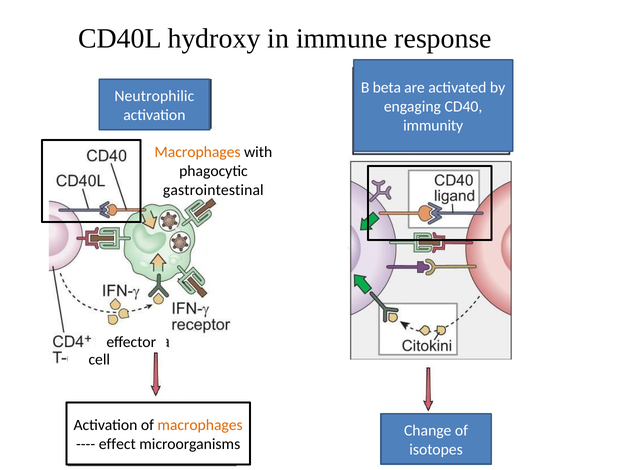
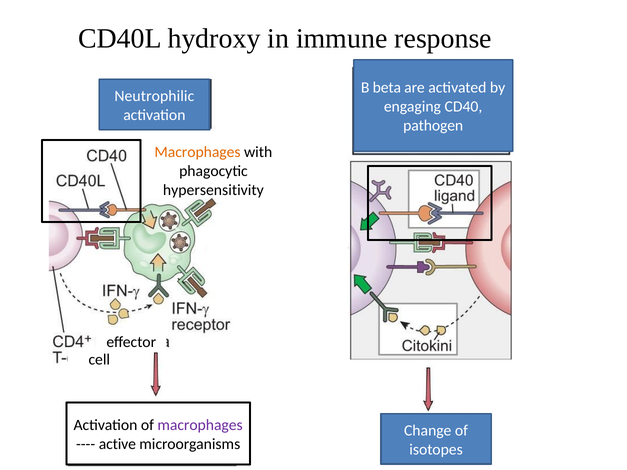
immunity: immunity -> pathogen (433, 125)
gastrointestinal: gastrointestinal -> hypersensitivity (213, 190)
macrophages colour: orange -> purple (200, 425)
effect: effect -> active (117, 444)
